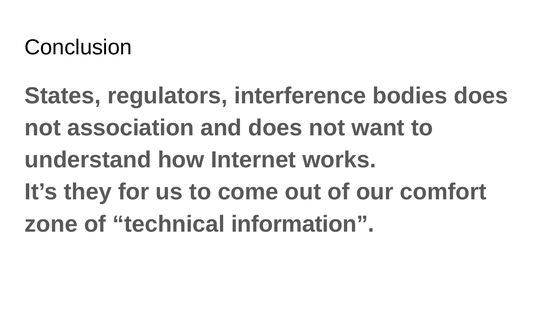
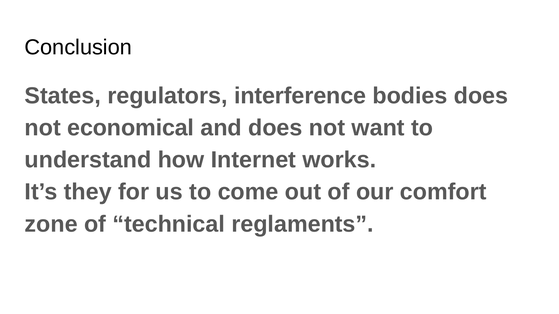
association: association -> economical (131, 128)
information: information -> reglaments (303, 224)
